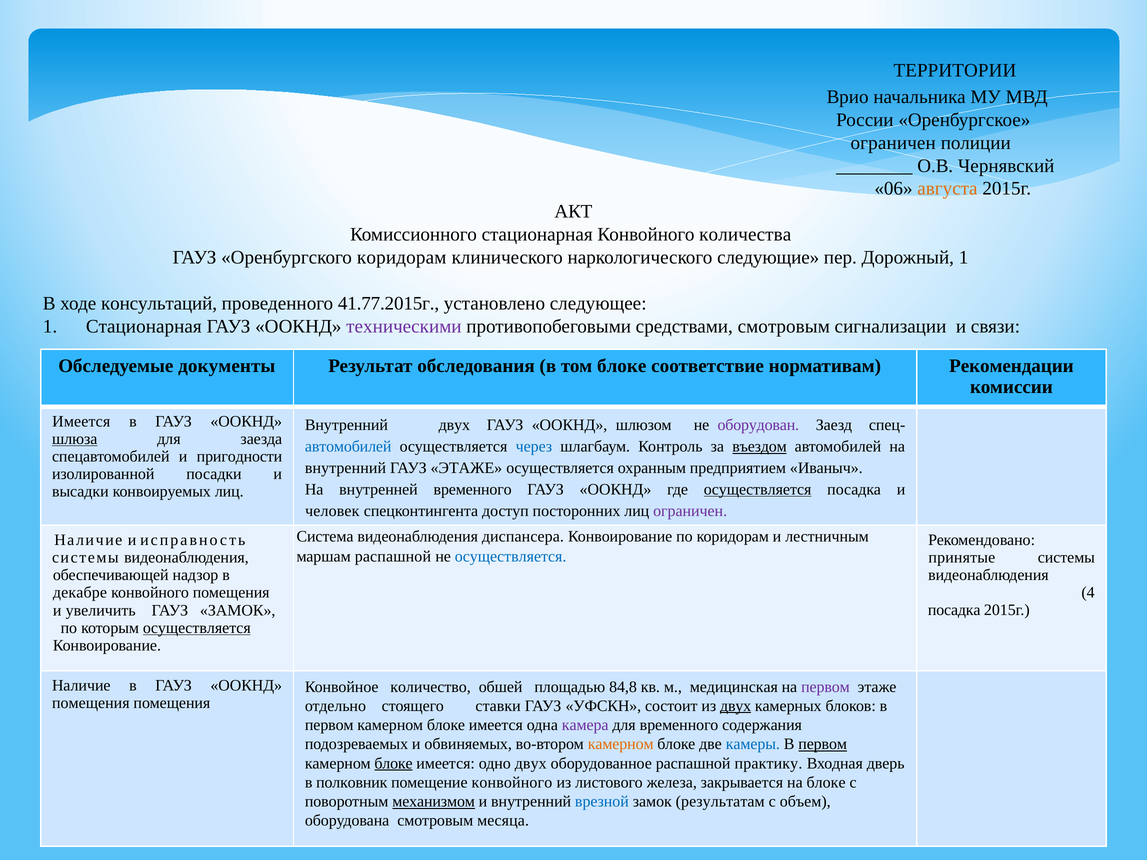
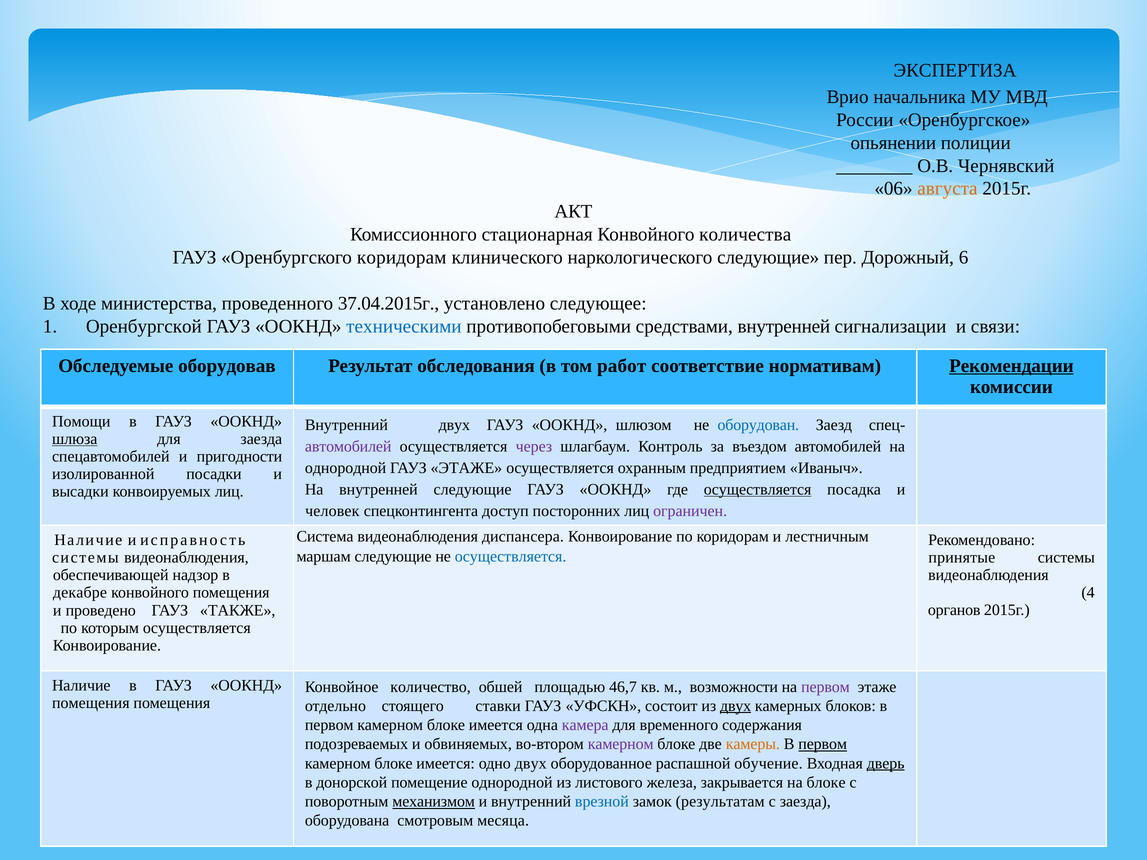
ТЕРРИТОРИИ: ТЕРРИТОРИИ -> ЭКСПЕРТИЗА (955, 70)
ограничен: ограничен -> опьянении (893, 143)
Дорожный 1: 1 -> 6 (964, 258)
консультаций: консультаций -> министерства (159, 303)
41.77.2015г: 41.77.2015г -> 37.04.2015г (389, 303)
Стационарная: Стационарная -> Оренбургской (144, 326)
техническими colour: purple -> blue (404, 326)
средствами смотровым: смотровым -> внутренней (784, 326)
документы: документы -> оборудовав (227, 366)
том блоке: блоке -> работ (622, 366)
Рекомендации underline: none -> present (1011, 366)
Имеется: Имеется -> Помощи (81, 421)
оборудован colour: purple -> blue (758, 425)
автомобилей colour: blue -> purple (348, 447)
через colour: blue -> purple (534, 447)
въездом underline: present -> none (760, 447)
внутренний: внутренний -> однородной (346, 468)
внутренней временного: временного -> следующие (473, 490)
маршам распашной: распашной -> следующие (393, 557)
посадка: посадка -> органов (954, 610)
увеличить: увеличить -> проведено (101, 611)
ГАУЗ ЗАМОК: ЗАМОК -> ТАКЖЕ (238, 611)
осуществляется underline: present -> none (197, 628)
84,8: 84,8 -> 46,7 (623, 687)
медицинская: медицинская -> возможности (734, 687)
камерном colour: orange -> purple (621, 744)
камеры colour: blue -> orange (753, 744)
блоке underline: present -> none (394, 764)
практику: практику -> обучение (768, 764)
дверь underline: none -> present (886, 764)
полковник: полковник -> донорской (352, 783)
помещение конвойного: конвойного -> однородной (512, 783)
с объем: объем -> заезда (805, 802)
